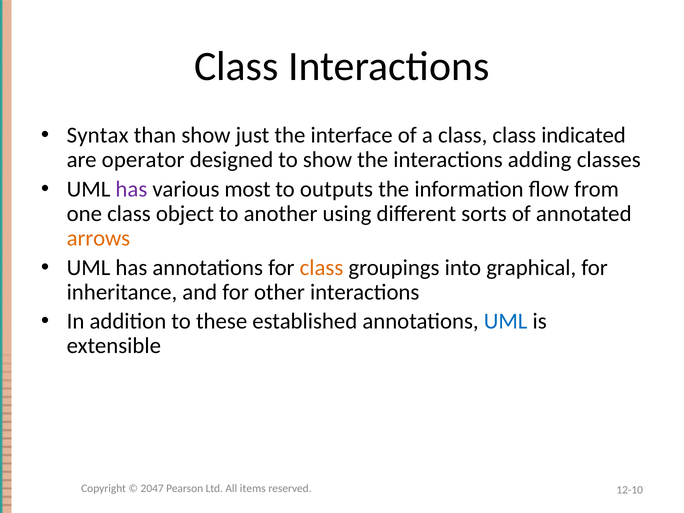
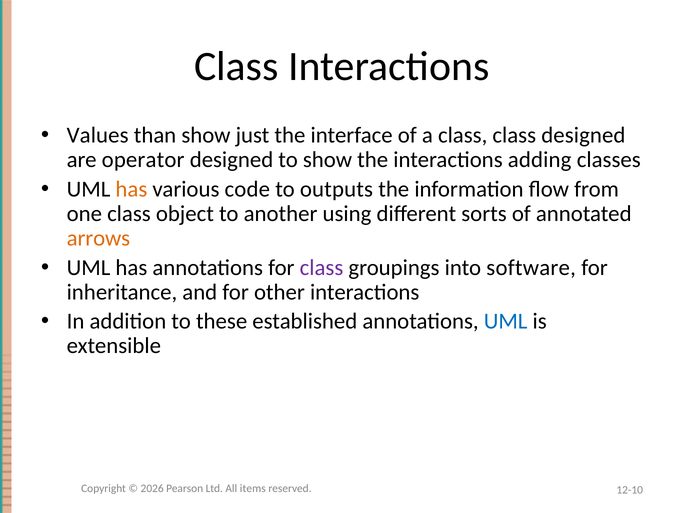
Syntax: Syntax -> Values (98, 135)
class indicated: indicated -> designed (583, 135)
has colour: purple -> orange (131, 189)
most: most -> code (247, 189)
class colour: orange -> purple (322, 267)
graphical: graphical -> software (531, 267)
2047: 2047 -> 2026 (152, 489)
